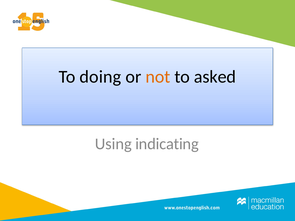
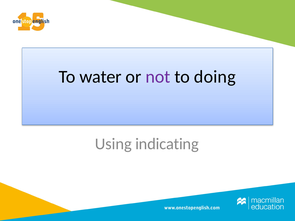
doing: doing -> water (101, 77)
not colour: orange -> purple (158, 77)
asked: asked -> doing (215, 77)
